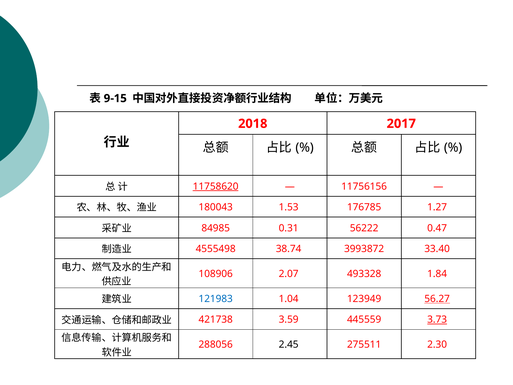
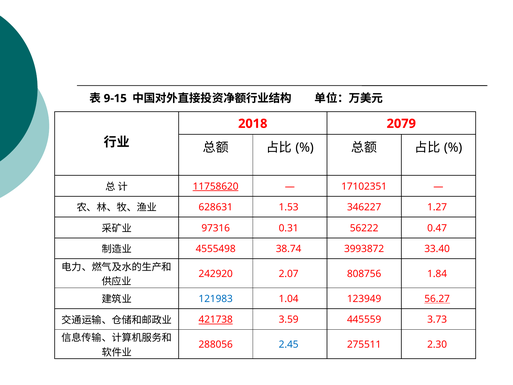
2017: 2017 -> 2079 (401, 124)
11756156: 11756156 -> 17102351 (364, 186)
180043: 180043 -> 628631 (216, 207)
176785: 176785 -> 346227 (364, 207)
84985: 84985 -> 97316 (216, 228)
108906: 108906 -> 242920 (216, 274)
493328: 493328 -> 808756 (364, 274)
421738 underline: none -> present (216, 319)
3.73 underline: present -> none (437, 319)
2.45 colour: black -> blue (289, 344)
